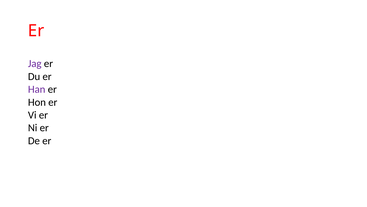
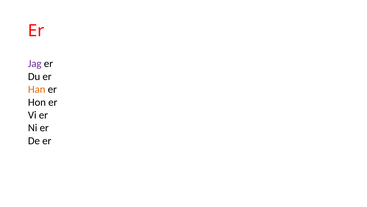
Han colour: purple -> orange (37, 89)
